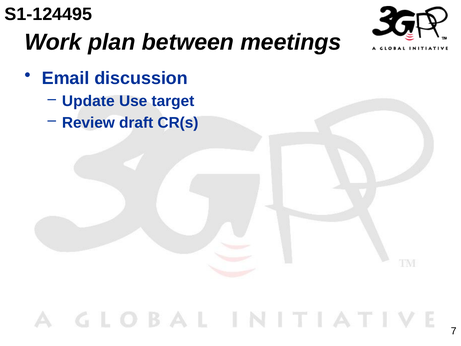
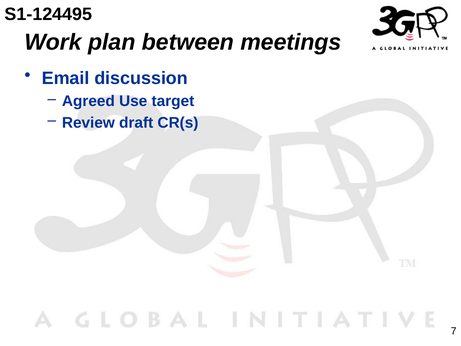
Update: Update -> Agreed (88, 101)
